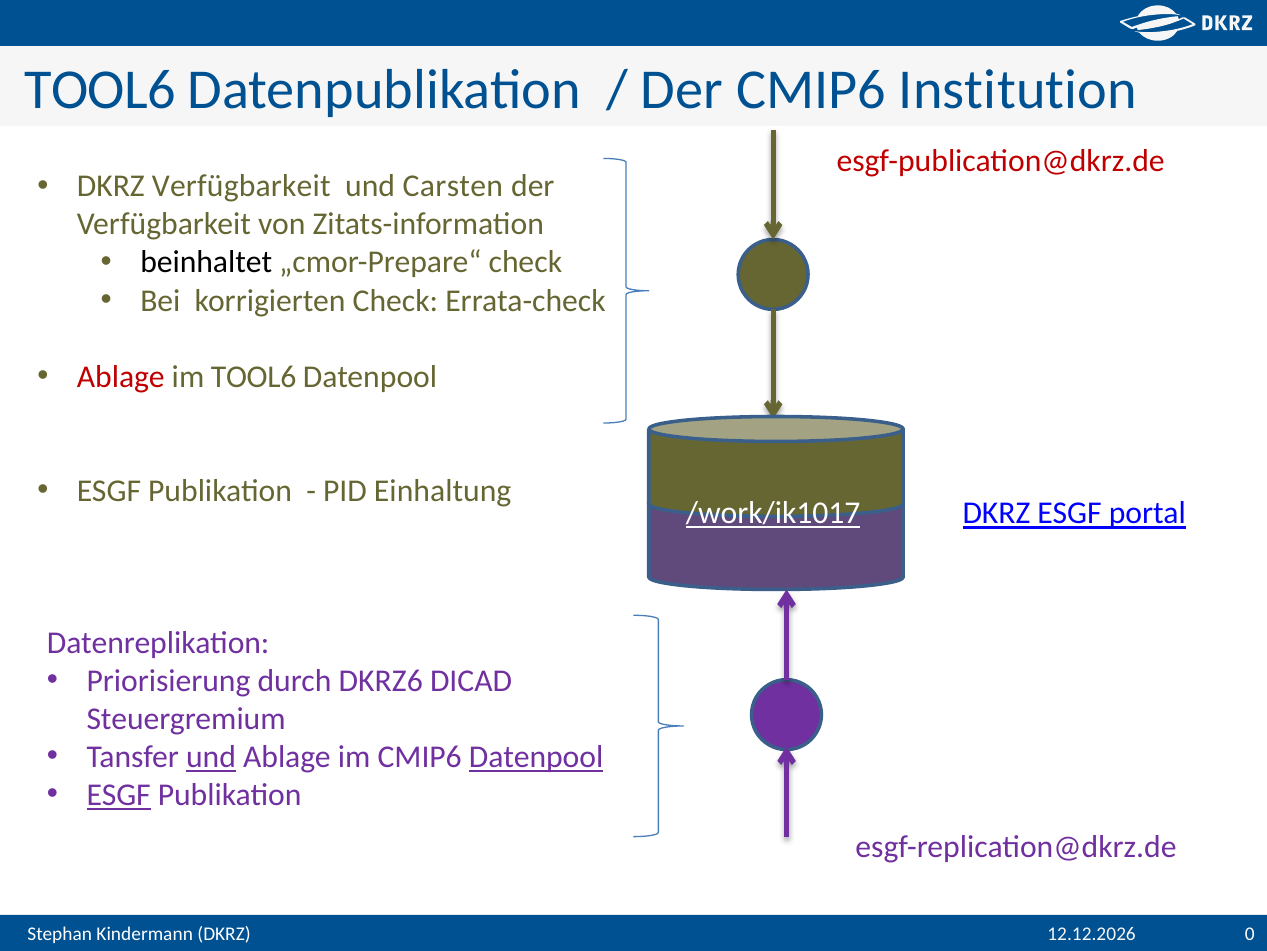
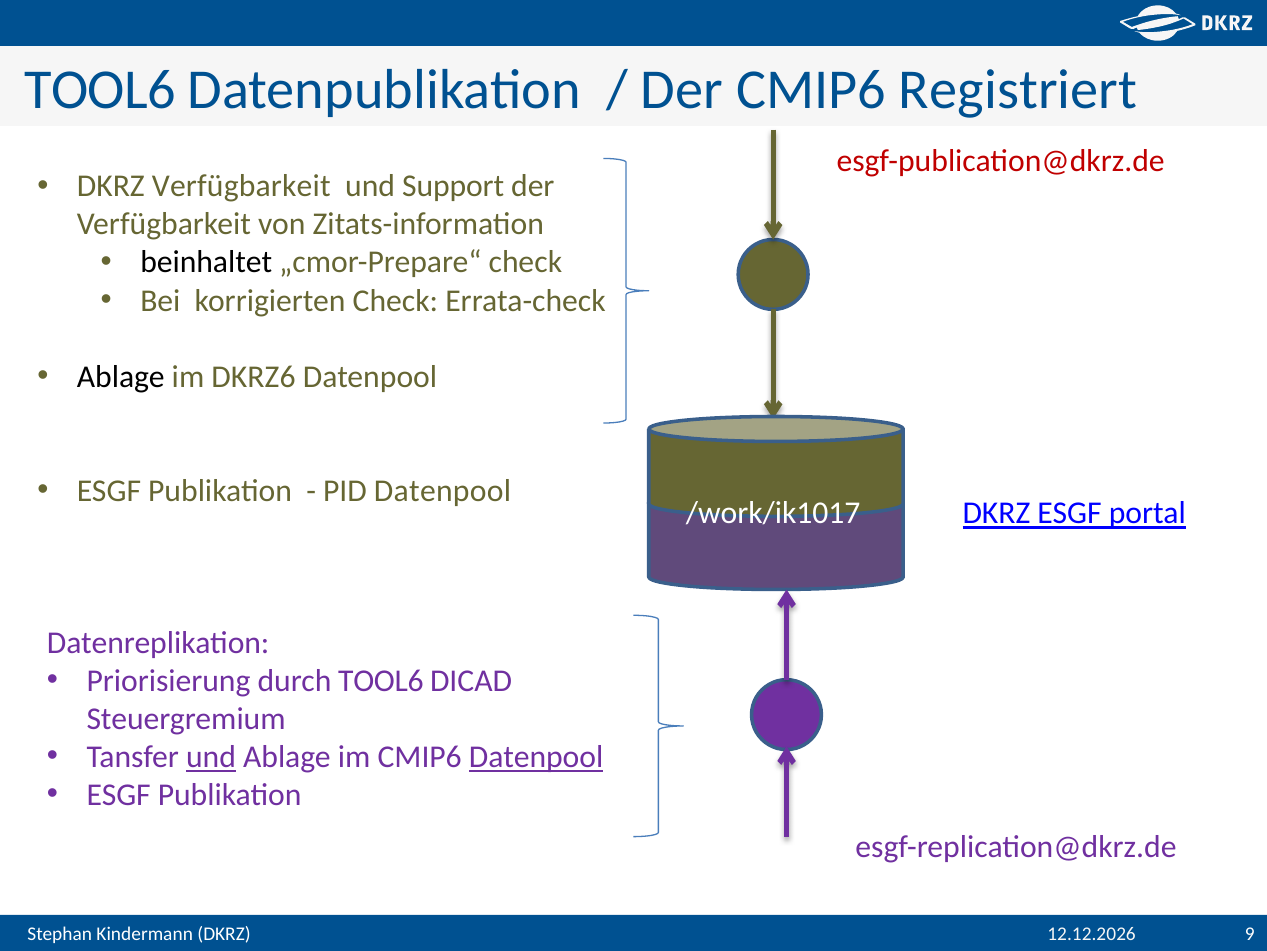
Institution: Institution -> Registriert (1018, 90)
Carsten: Carsten -> Support (453, 186)
Ablage colour: red -> black (121, 376)
im TOOL6: TOOL6 -> DKRZ6 (253, 376)
PID Einhaltung: Einhaltung -> Datenpool (443, 490)
/work/ik1017 underline: present -> none (773, 513)
durch DKRZ6: DKRZ6 -> TOOL6 (381, 680)
ESGF underline: present -> none (119, 794)
0: 0 -> 9 (1250, 933)
